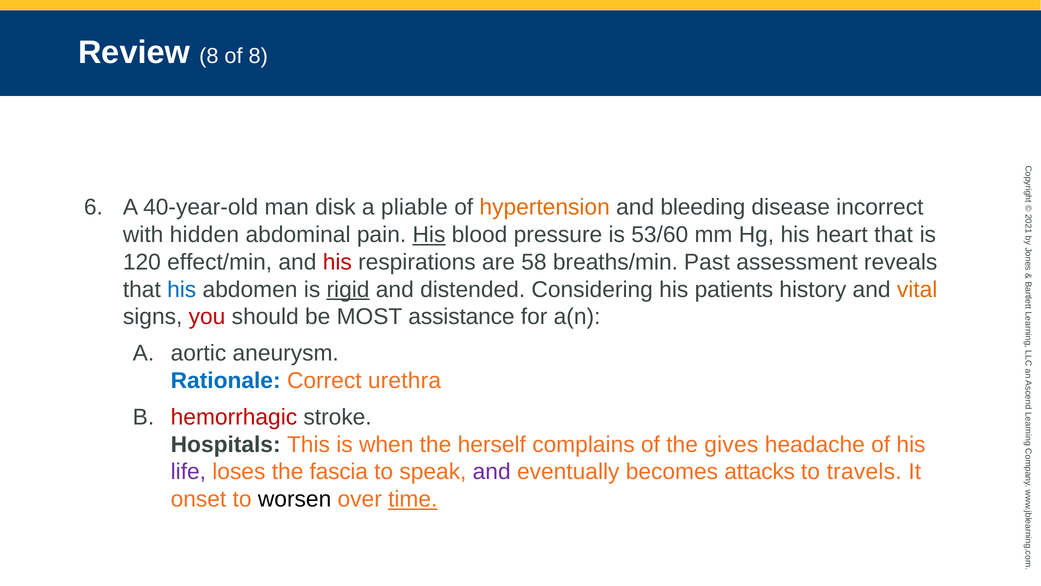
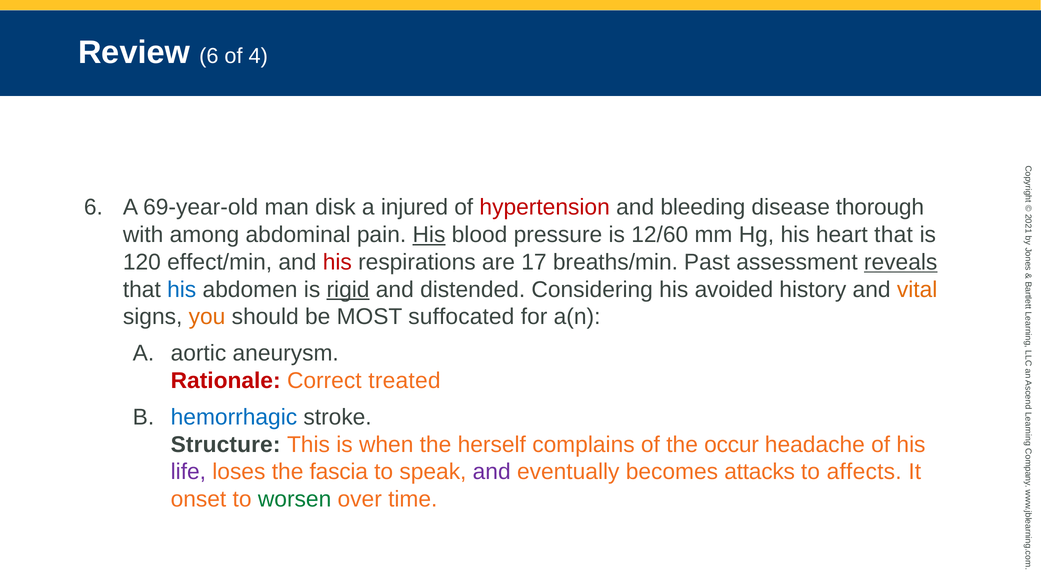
Review 8: 8 -> 6 (209, 56)
of 8: 8 -> 4 (258, 56)
40-year-old: 40-year-old -> 69-year-old (201, 207)
pliable: pliable -> injured (415, 207)
hypertension colour: orange -> red (545, 207)
incorrect: incorrect -> thorough (880, 207)
hidden: hidden -> among (204, 235)
53/60: 53/60 -> 12/60 (660, 235)
58: 58 -> 17 (534, 262)
reveals underline: none -> present (901, 262)
patients: patients -> avoided (734, 289)
you colour: red -> orange (207, 317)
assistance: assistance -> suffocated (461, 317)
Rationale colour: blue -> red (226, 380)
urethra: urethra -> treated (404, 380)
hemorrhagic colour: red -> blue (234, 417)
Hospitals: Hospitals -> Structure (226, 444)
gives: gives -> occur (732, 444)
travels: travels -> affects (864, 472)
worsen colour: black -> green (295, 499)
time underline: present -> none (413, 499)
